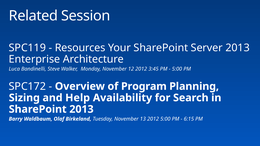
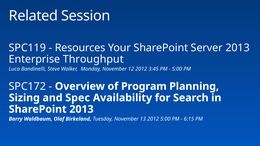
Architecture: Architecture -> Throughput (93, 59)
Help: Help -> Spec (78, 98)
